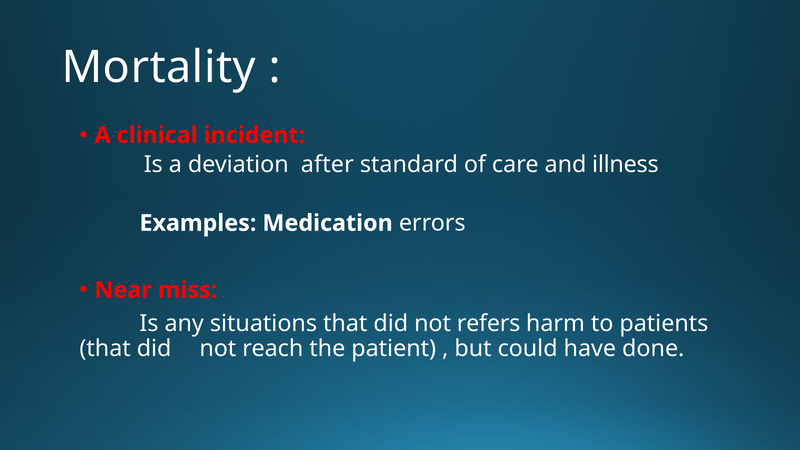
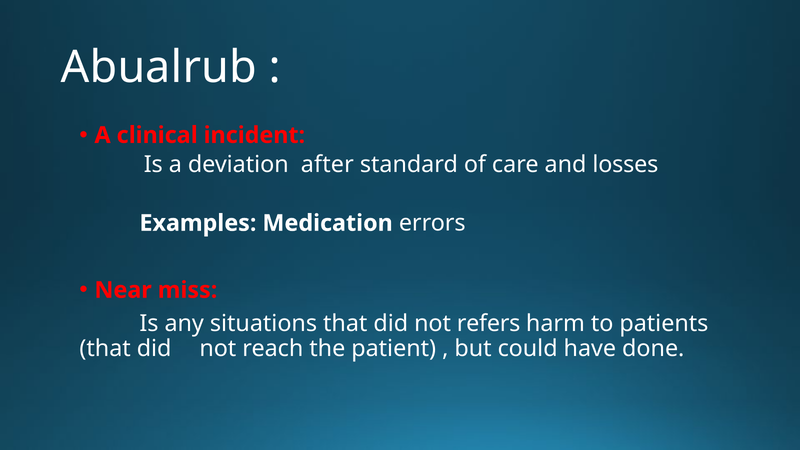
Mortality: Mortality -> Abualrub (159, 67)
illness: illness -> losses (625, 165)
